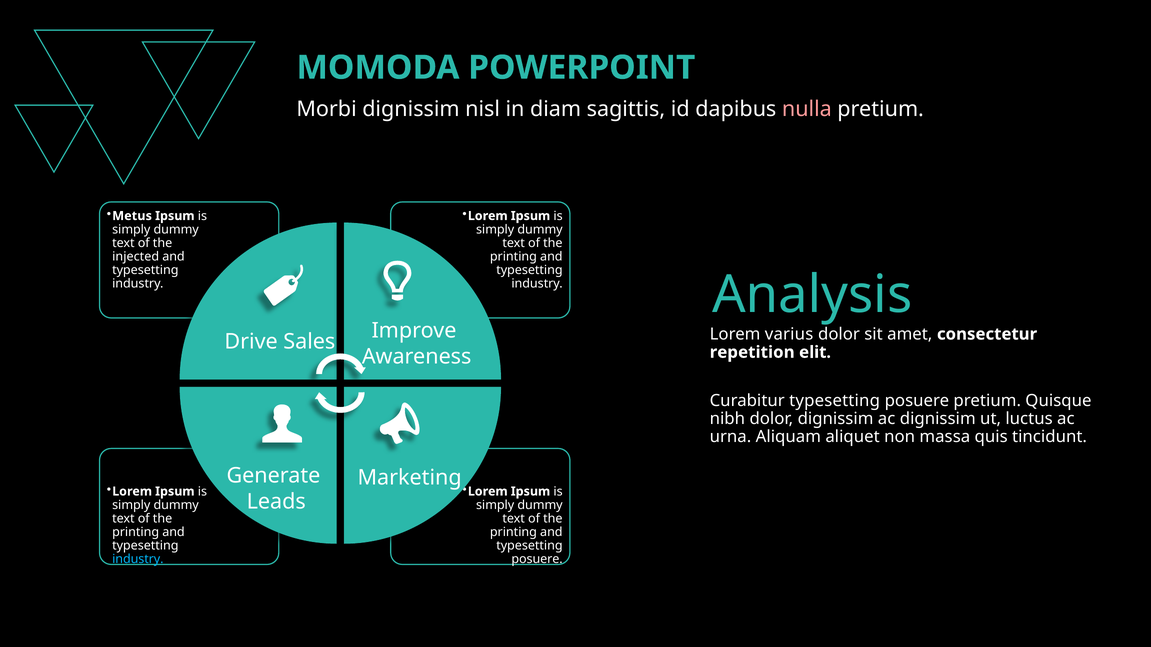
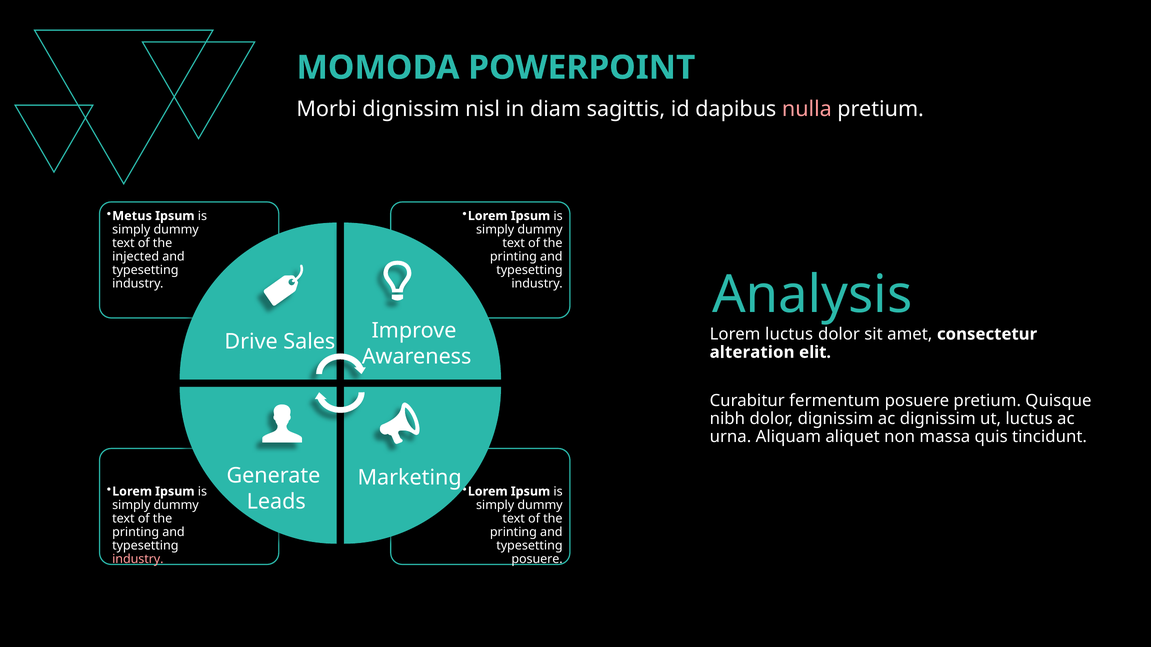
Lorem varius: varius -> luctus (789, 334)
repetition: repetition -> alteration (752, 352)
Curabitur typesetting: typesetting -> fermentum (835, 401)
industry colour: light blue -> pink (138, 560)
